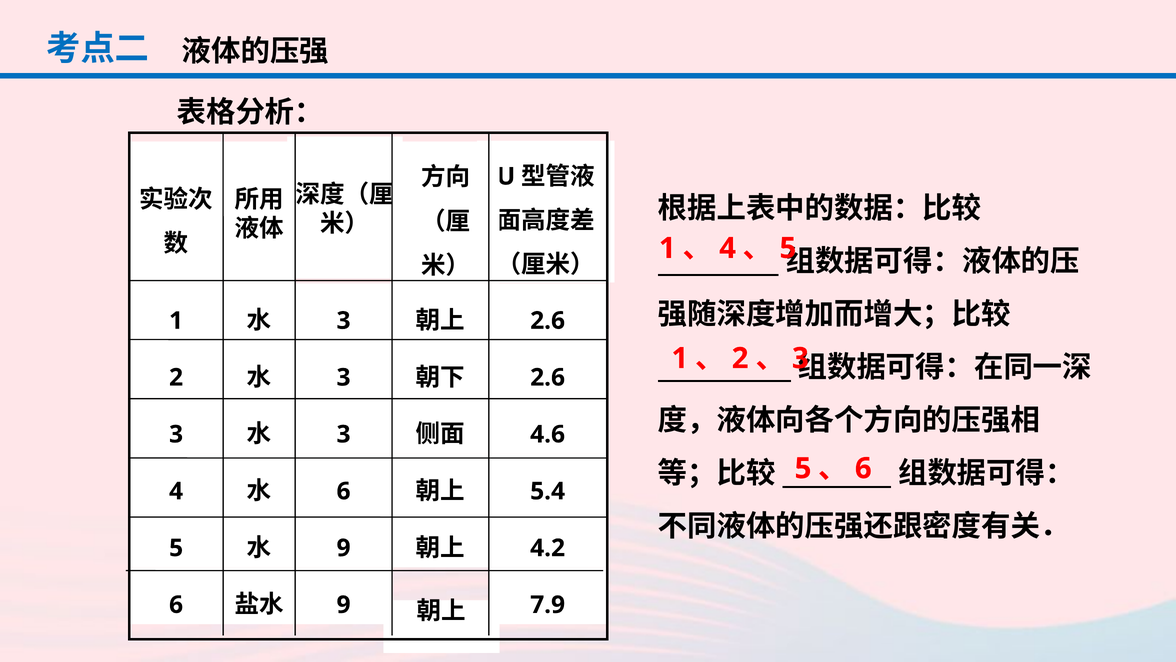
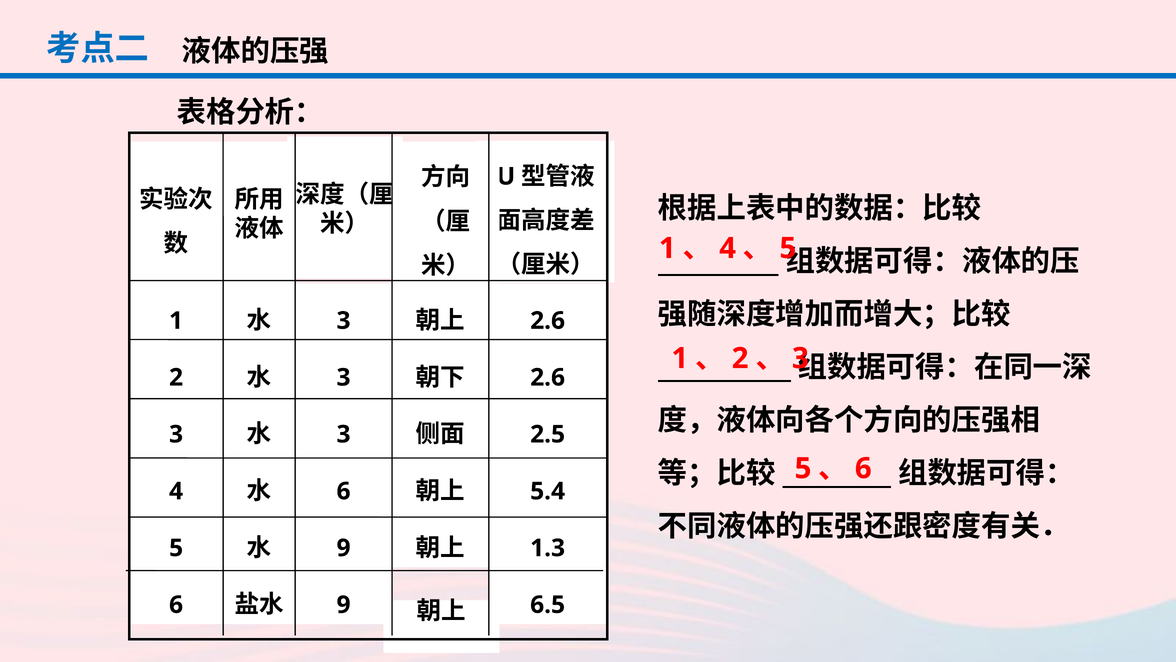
4.6: 4.6 -> 2.5 (548, 434)
4.2: 4.2 -> 1.3 (548, 548)
7.9: 7.9 -> 6.5 (548, 604)
